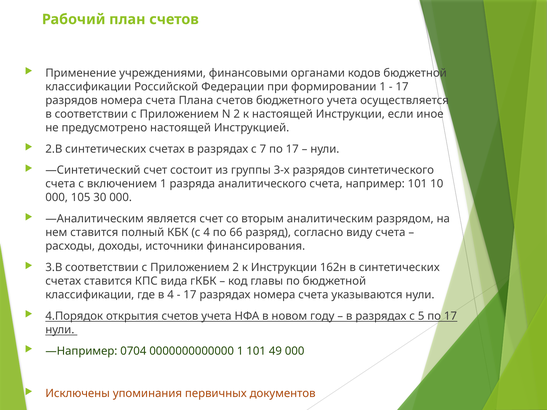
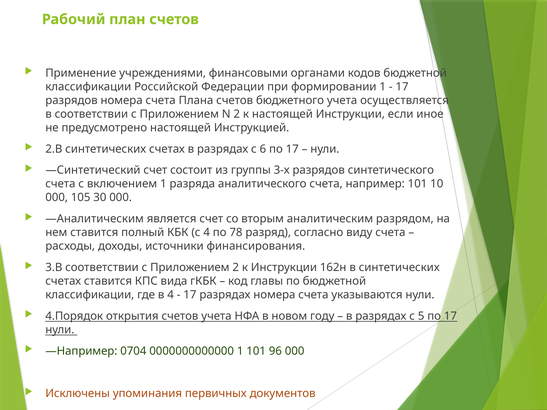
7: 7 -> 6 (263, 149)
66: 66 -> 78 (236, 233)
49: 49 -> 96 (275, 351)
